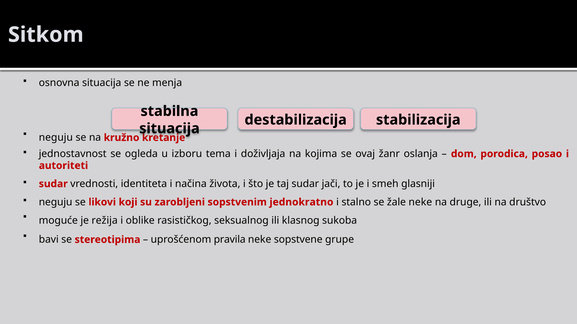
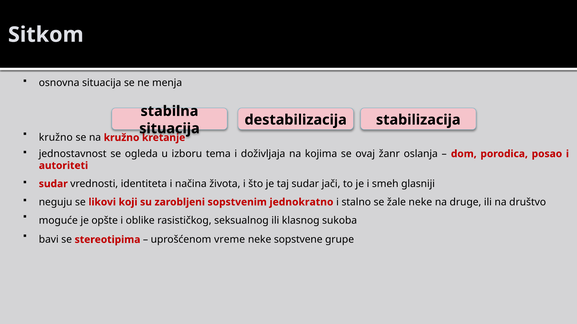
neguju: neguju -> kružno (56, 138)
režija: režija -> opšte (105, 221)
pravila: pravila -> vreme (230, 240)
